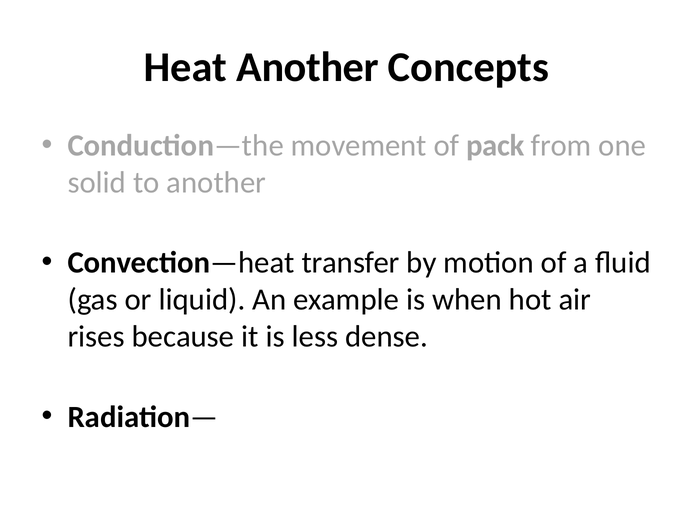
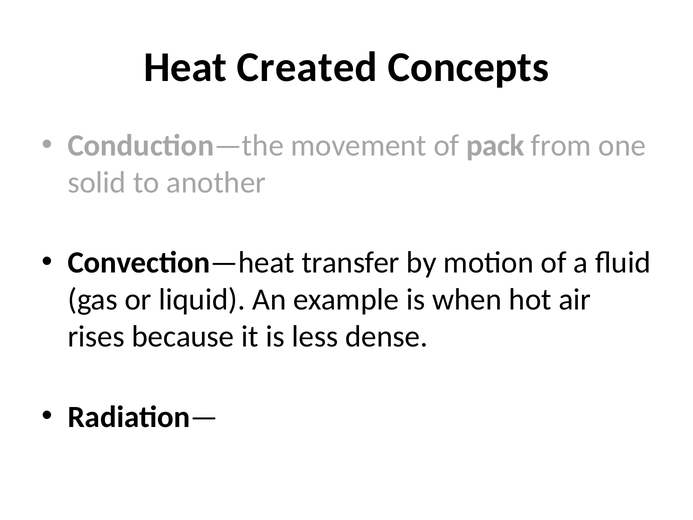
Heat Another: Another -> Created (307, 67)
